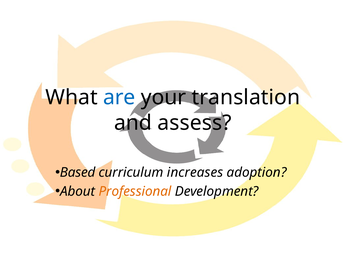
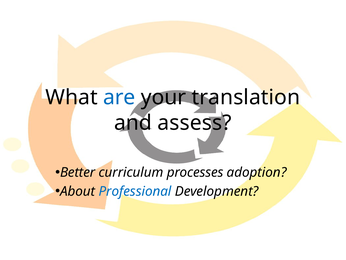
Based: Based -> Better (78, 172)
increases: increases -> processes (195, 172)
Professional colour: orange -> blue (135, 191)
